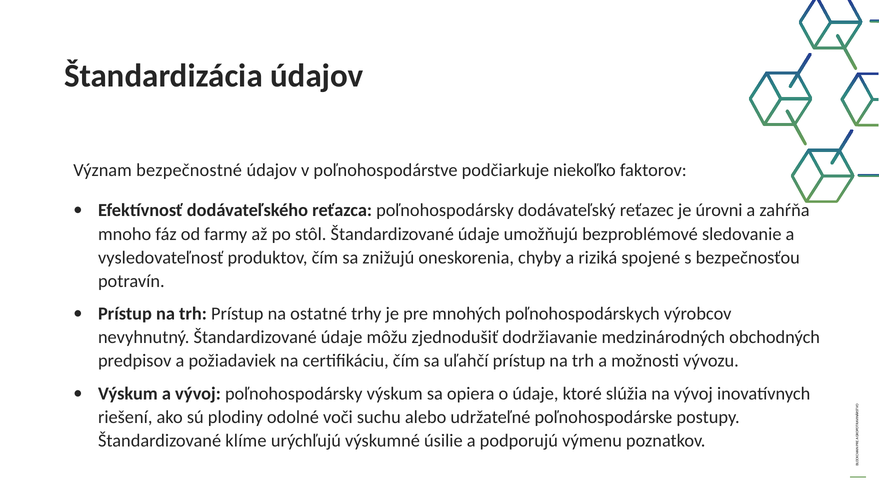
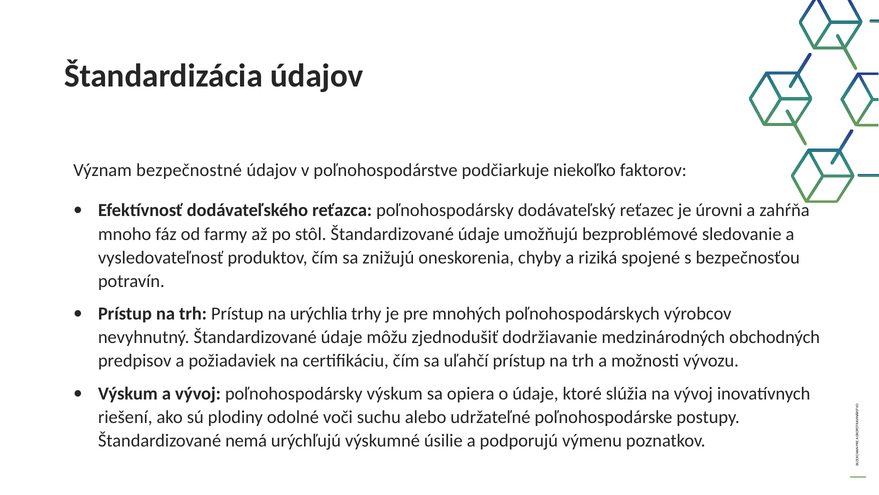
ostatné: ostatné -> urýchlia (319, 313)
klíme: klíme -> nemá (246, 440)
